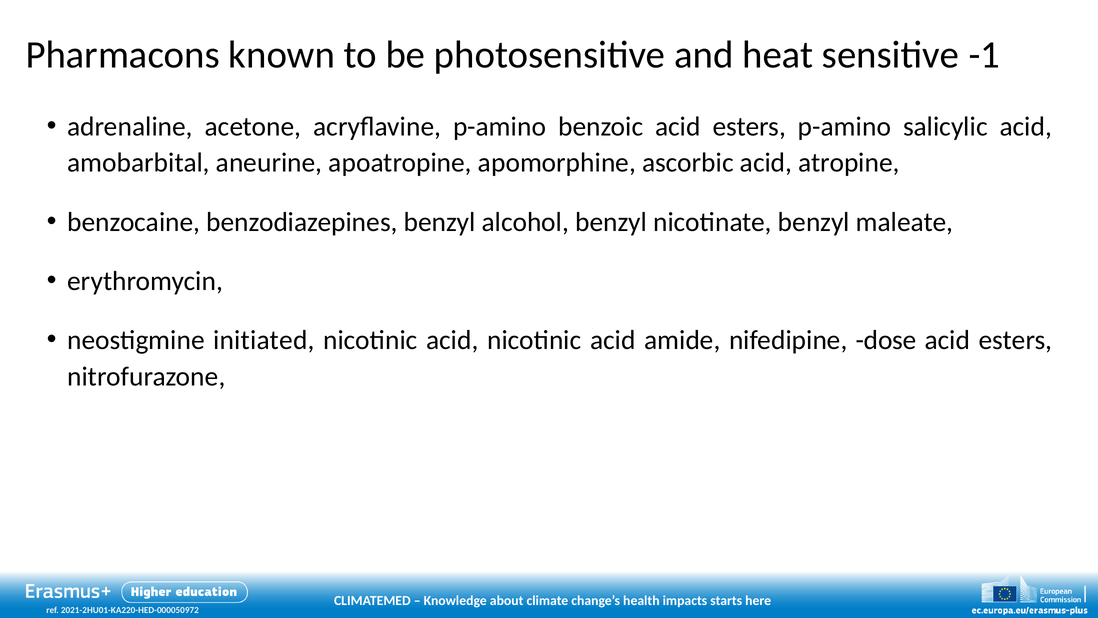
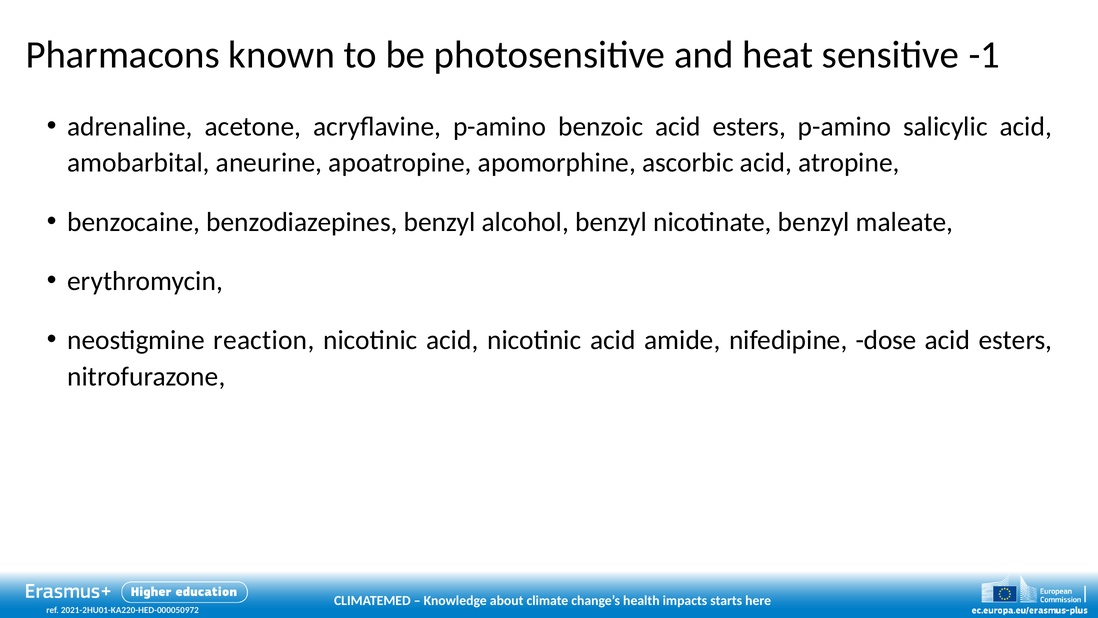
initiated: initiated -> reaction (264, 340)
